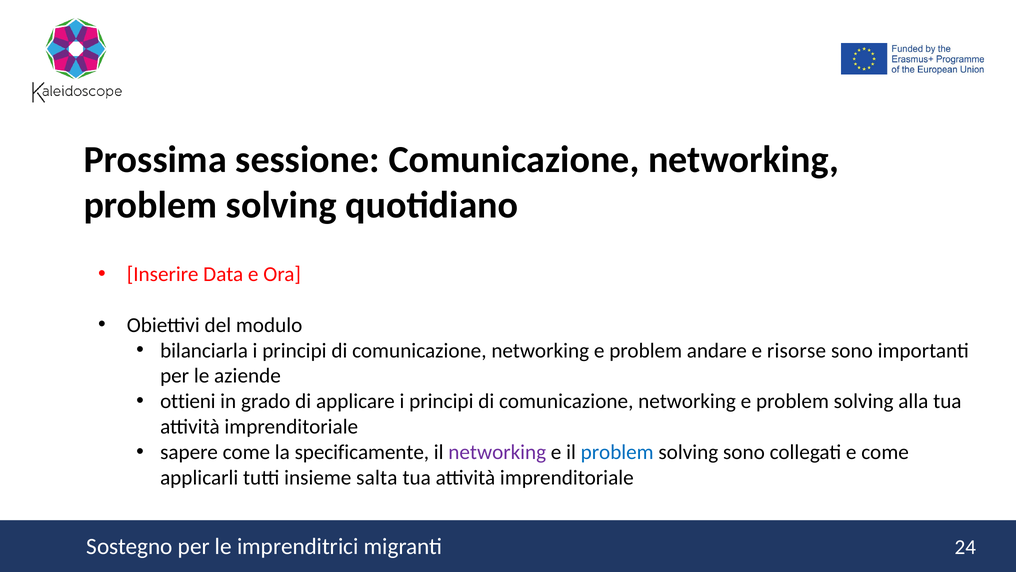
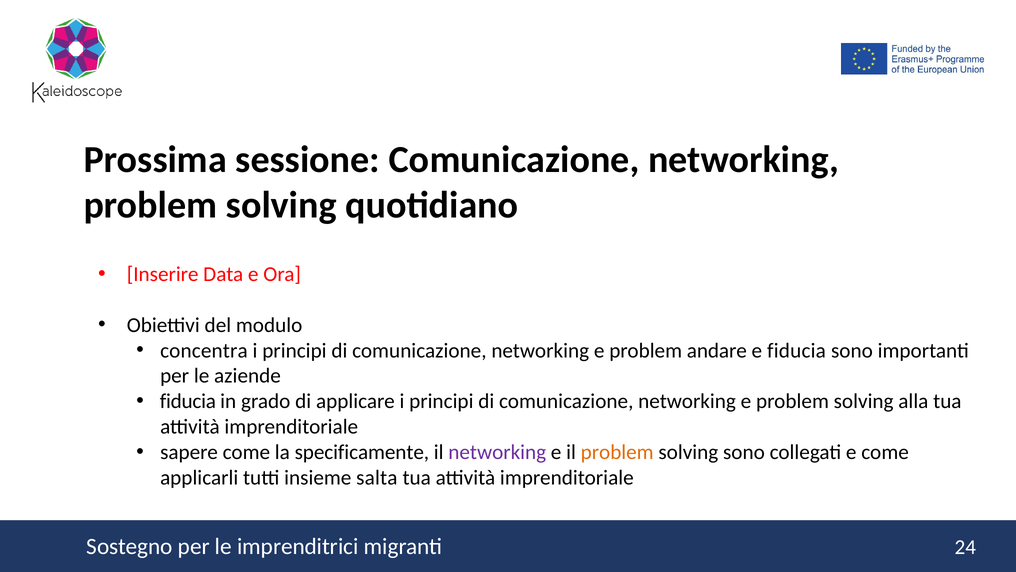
bilanciarla: bilanciarla -> concentra (204, 350)
e risorse: risorse -> fiducia (796, 350)
ottieni: ottieni -> fiducia (188, 401)
problem colour: blue -> orange (617, 452)
